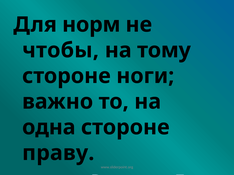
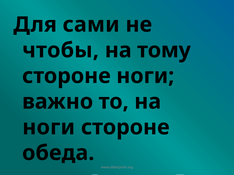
норм: норм -> сами (91, 25)
одна: одна -> ноги (49, 128)
праву: праву -> обеда (58, 153)
